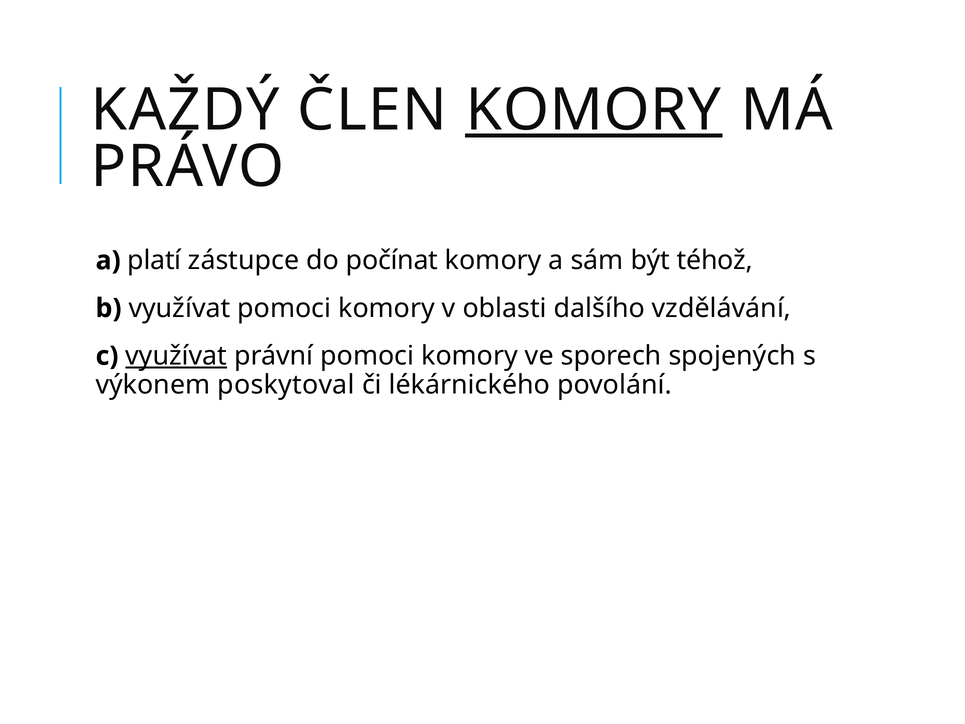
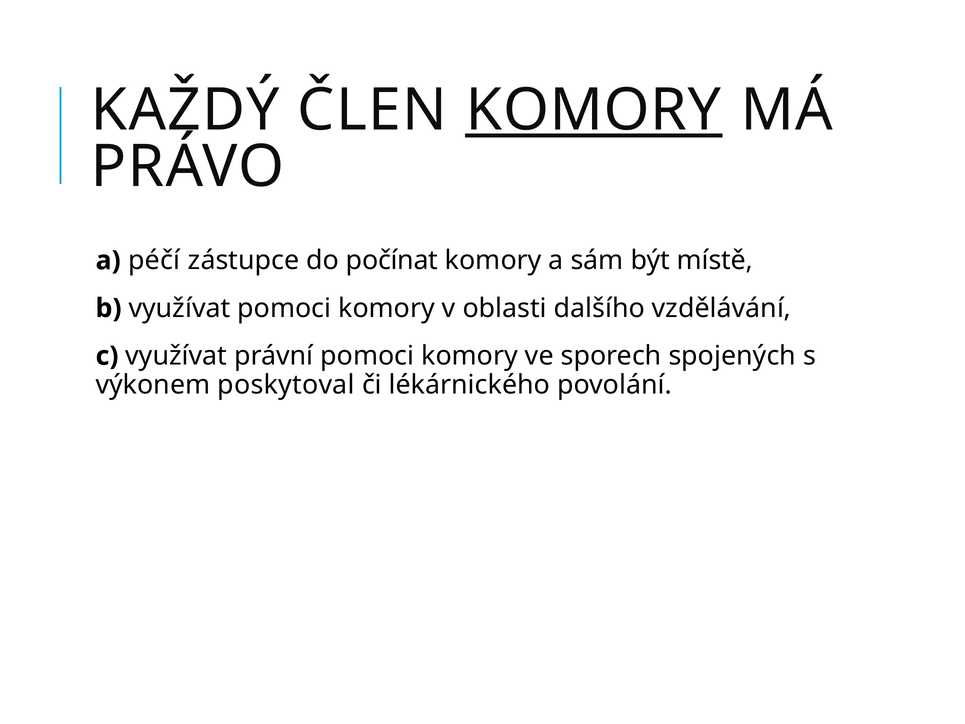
platí: platí -> péčí (154, 260)
téhož: téhož -> místě (715, 260)
využívat underline: present -> none (176, 356)
